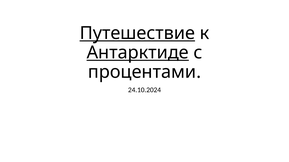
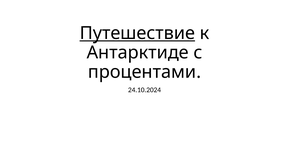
Антарктиде underline: present -> none (138, 53)
